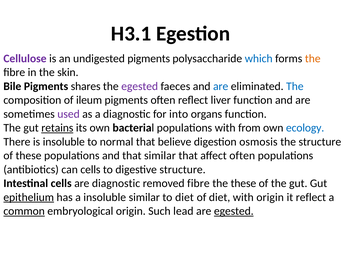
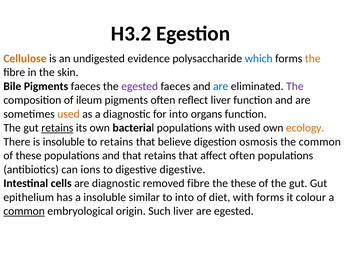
H3.1: H3.1 -> H3.2 (131, 33)
Cellulose colour: purple -> orange (25, 58)
undigested pigments: pigments -> evidence (149, 58)
Pigments shares: shares -> faeces (86, 86)
The colour: blue -> purple (295, 86)
used colour: purple -> orange (69, 114)
with from: from -> used (249, 128)
ecology colour: blue -> orange (305, 128)
to normal: normal -> retains (116, 141)
the structure: structure -> common (320, 141)
that similar: similar -> retains (160, 155)
can cells: cells -> ions (90, 169)
digestive structure: structure -> digestive (182, 169)
epithelium underline: present -> none (29, 197)
to diet: diet -> into (184, 197)
with origin: origin -> forms (270, 197)
it reflect: reflect -> colour (311, 197)
Such lead: lead -> liver (183, 211)
egested underline: present -> none (234, 211)
